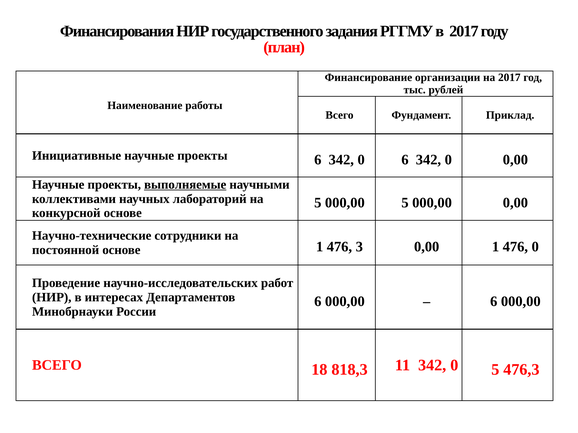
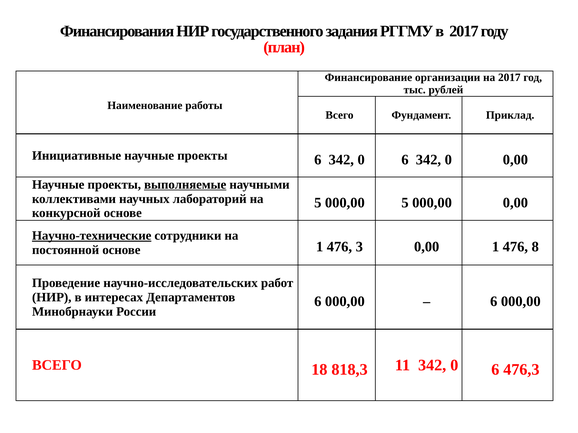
Научно-технические underline: none -> present (92, 236)
476 0: 0 -> 8 (535, 247)
11 342 0 5: 5 -> 6 (495, 370)
